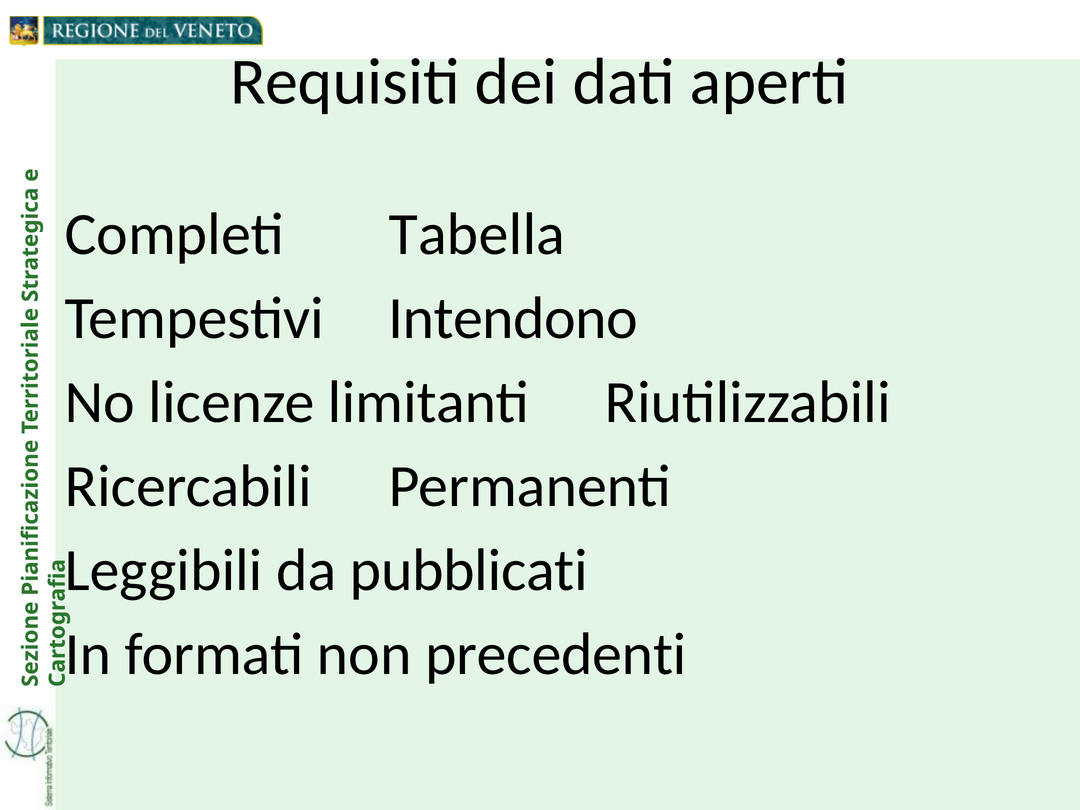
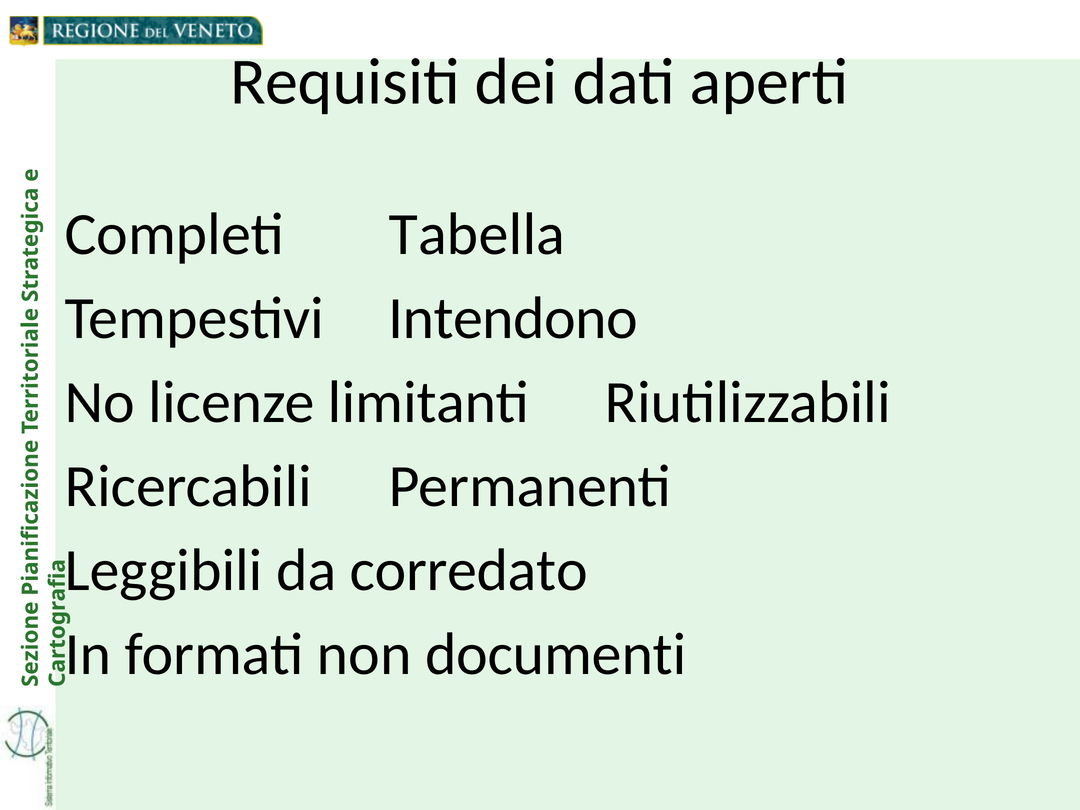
pubblicati: pubblicati -> corredato (469, 570)
precedenti: precedenti -> documenti (556, 654)
